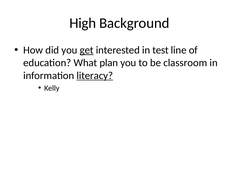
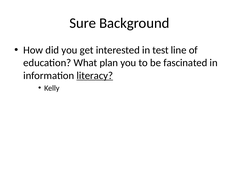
High: High -> Sure (83, 23)
get underline: present -> none (87, 50)
classroom: classroom -> fascinated (185, 63)
